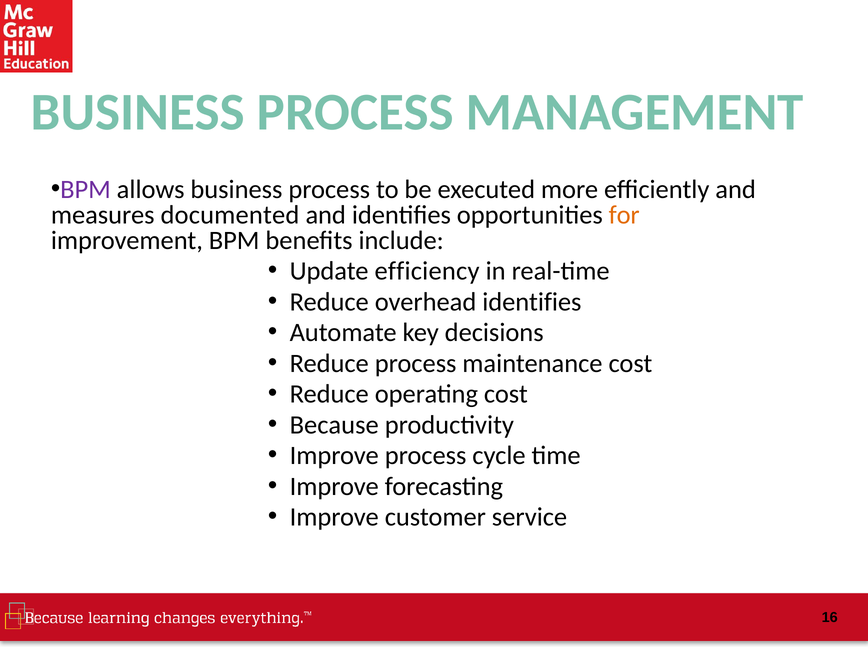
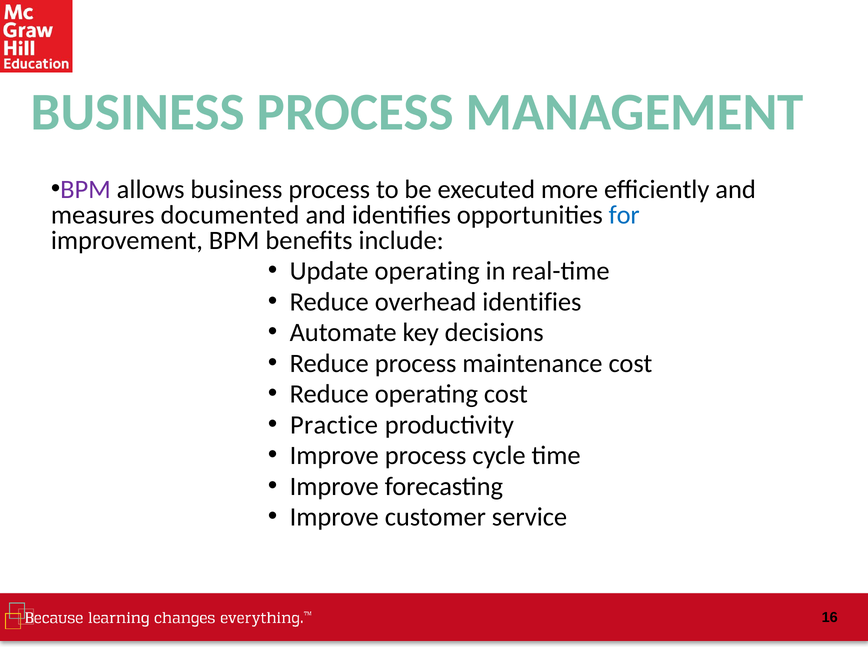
for colour: orange -> blue (624, 215)
Update efficiency: efficiency -> operating (427, 271)
Because: Because -> Practice (334, 425)
